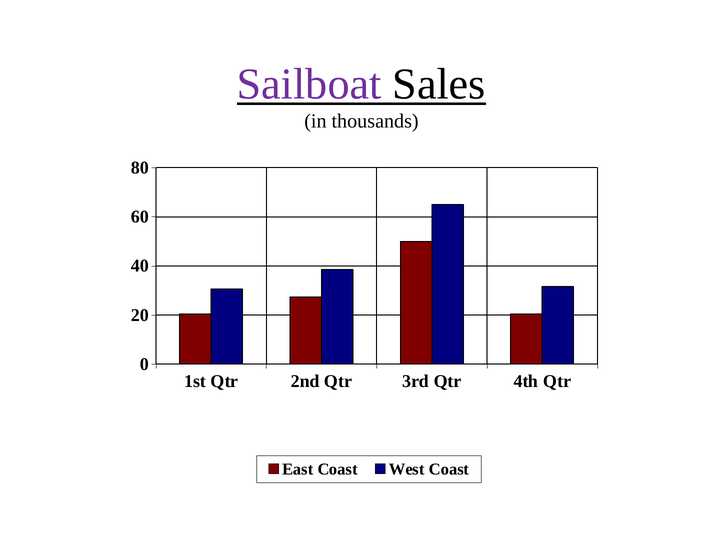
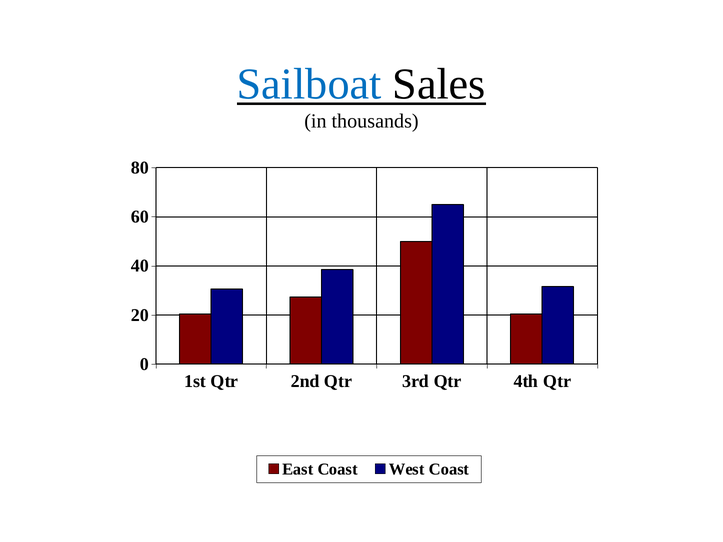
Sailboat colour: purple -> blue (309, 84)
